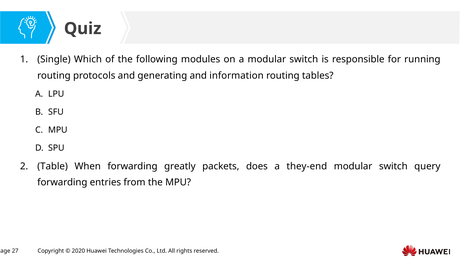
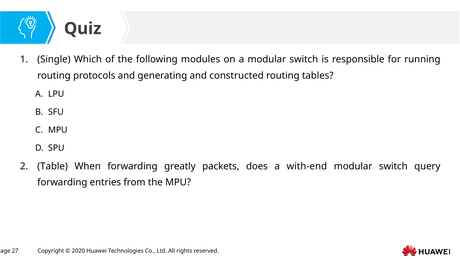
information: information -> constructed (237, 75)
they-end: they-end -> with-end (307, 166)
